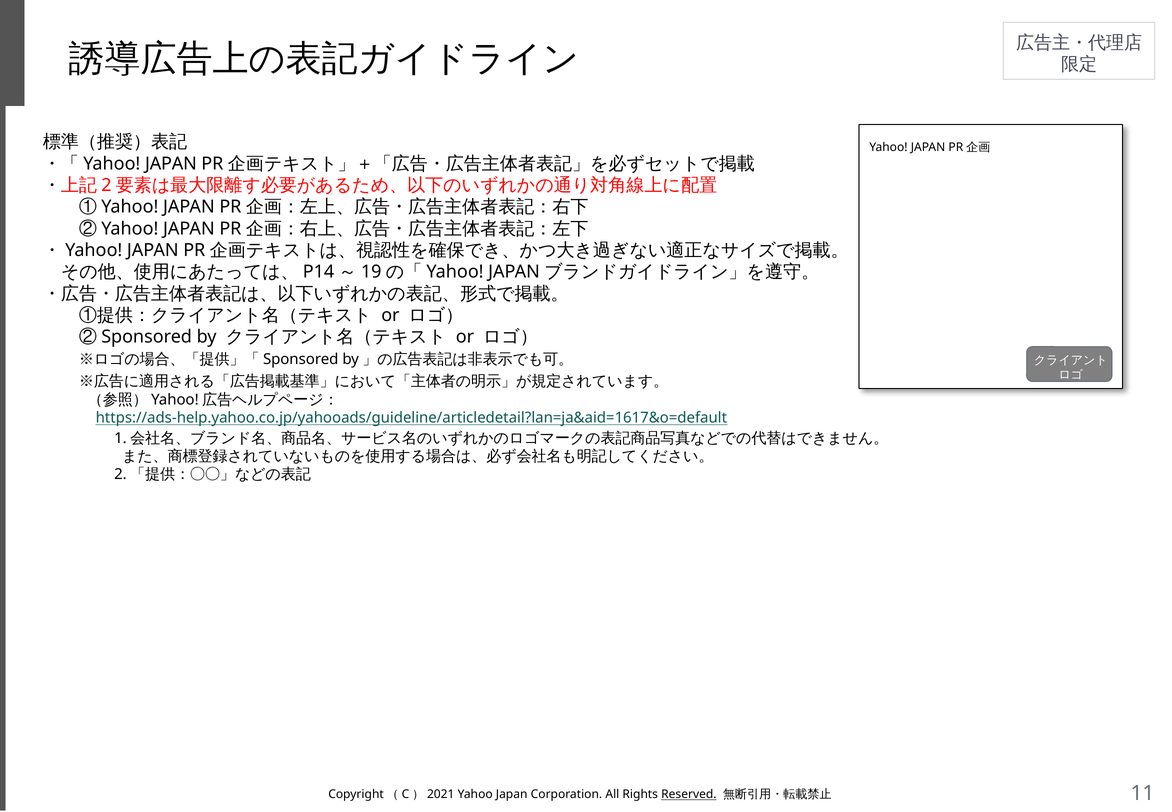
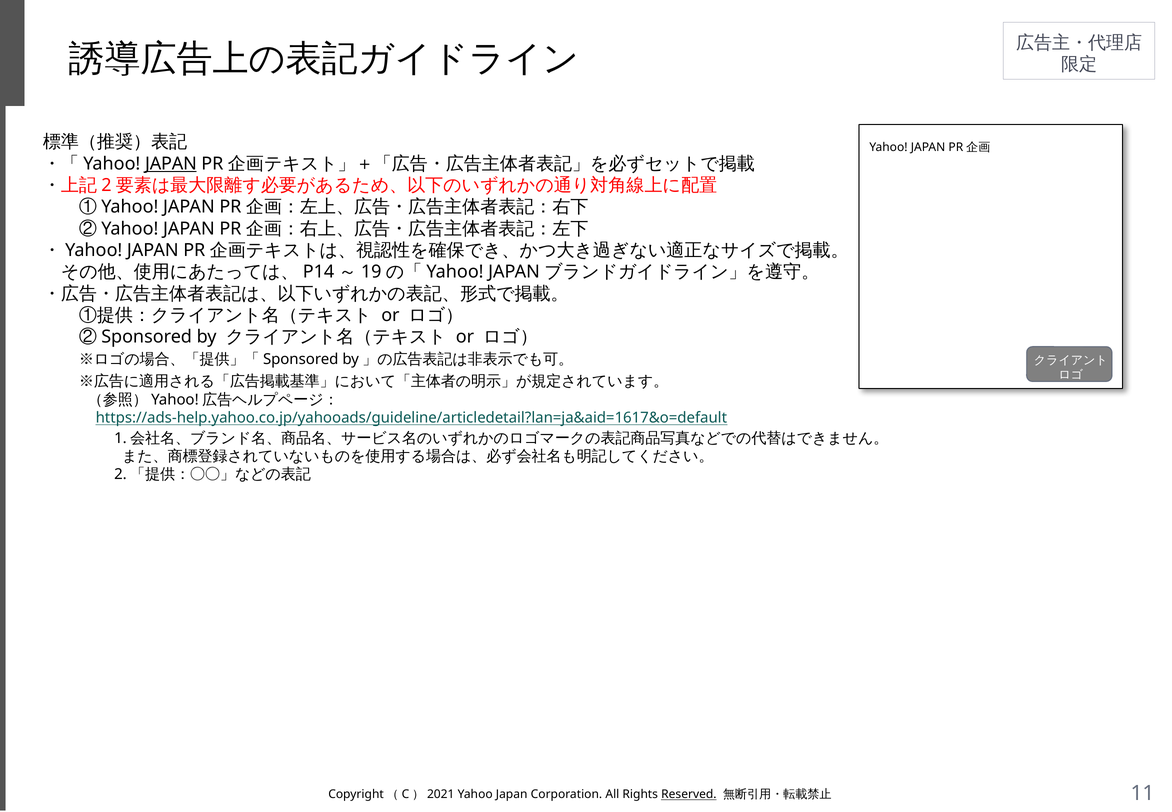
JAPAN underline: none -> present (171, 164)
